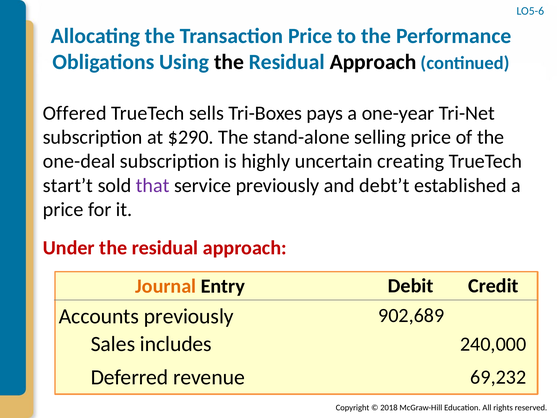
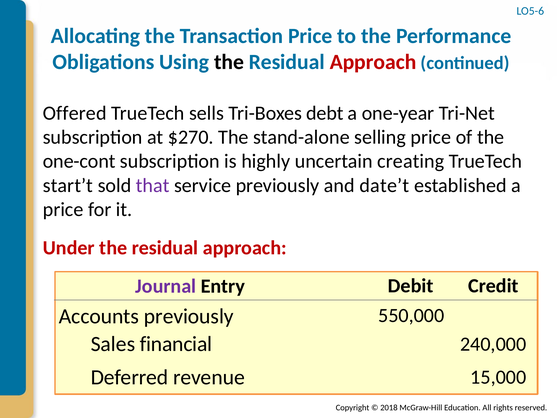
Approach colour: black -> red (373, 62)
pays: pays -> debt (325, 113)
$290: $290 -> $270 (191, 137)
one-deal: one-deal -> one-cont (79, 161)
debt’t: debt’t -> date’t (384, 185)
Journal colour: orange -> purple (166, 286)
902,689: 902,689 -> 550,000 (411, 315)
includes: includes -> financial (176, 344)
69,232: 69,232 -> 15,000 (498, 377)
